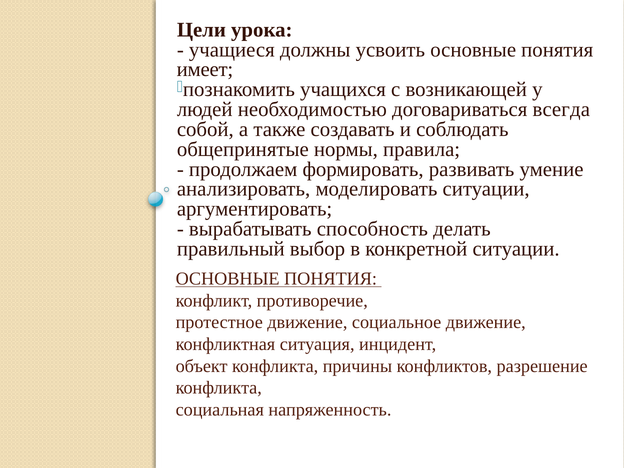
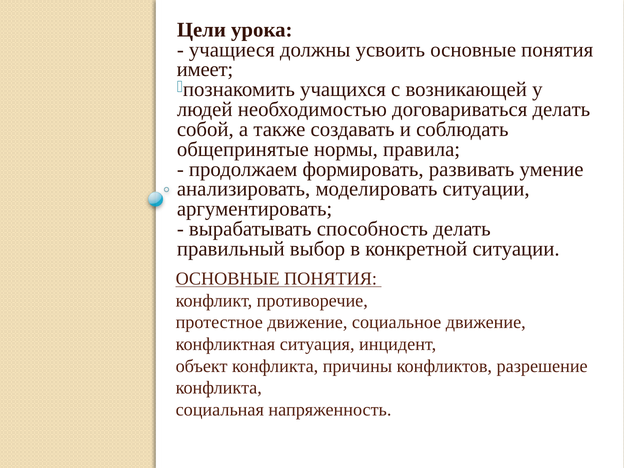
договариваться всегда: всегда -> делать (561, 109)
